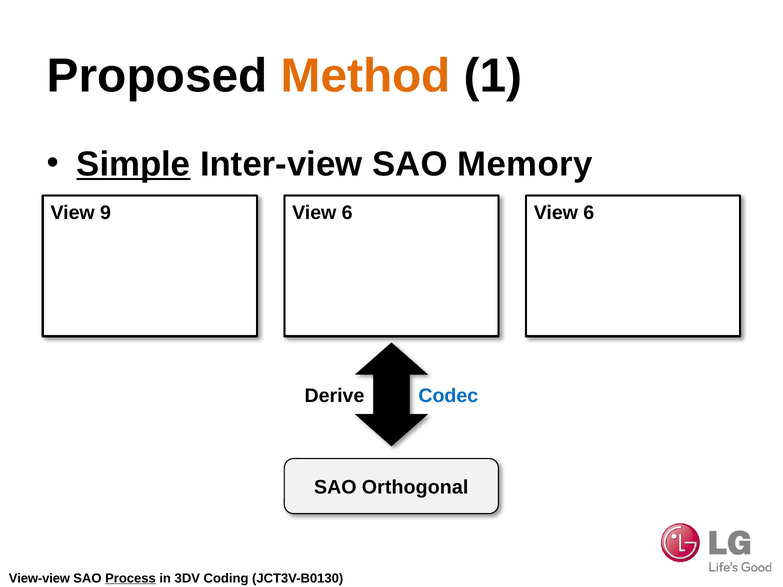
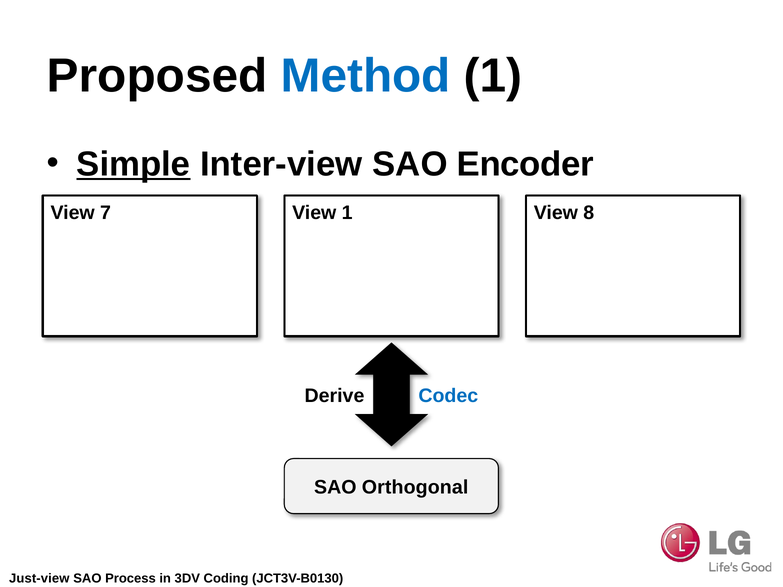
Method colour: orange -> blue (366, 76)
Memory: Memory -> Encoder (525, 164)
9: 9 -> 7 (106, 213)
6: 6 -> 1 (347, 213)
6: 6 -> 8 (589, 213)
View-view: View-view -> Just-view (39, 578)
Process underline: present -> none (130, 578)
